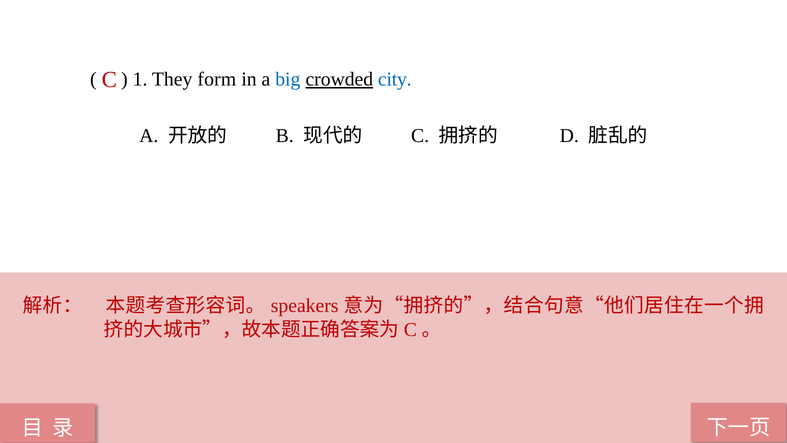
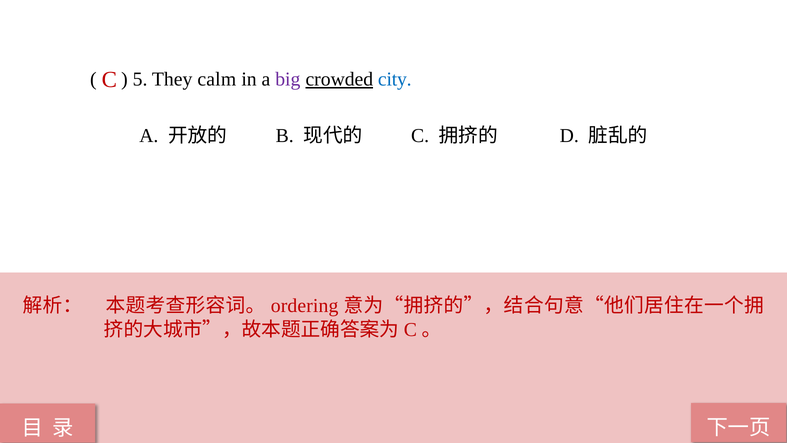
1: 1 -> 5 (140, 79)
form: form -> calm (217, 79)
big colour: blue -> purple (288, 79)
speakers: speakers -> ordering (305, 306)
